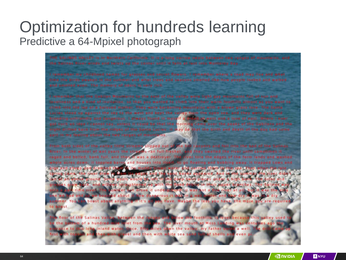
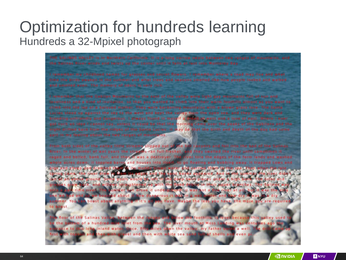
Predictive: Predictive -> Hundreds (43, 41)
64-Mpixel: 64-Mpixel -> 32-Mpixel (101, 41)
